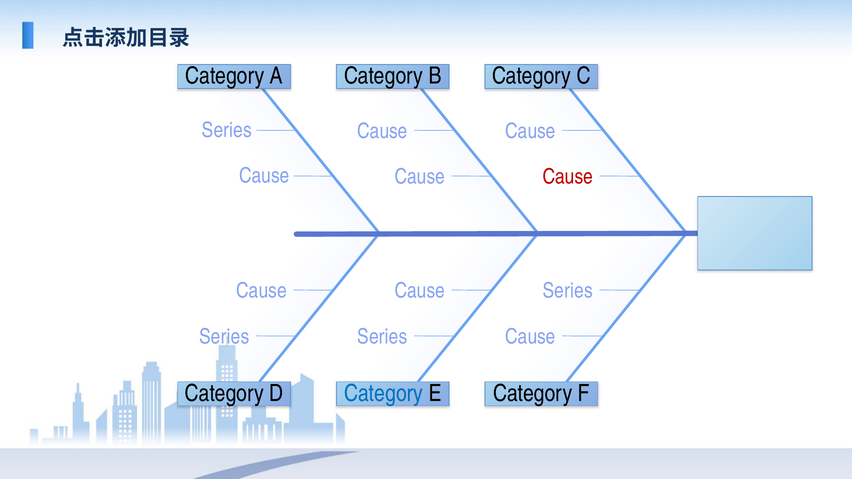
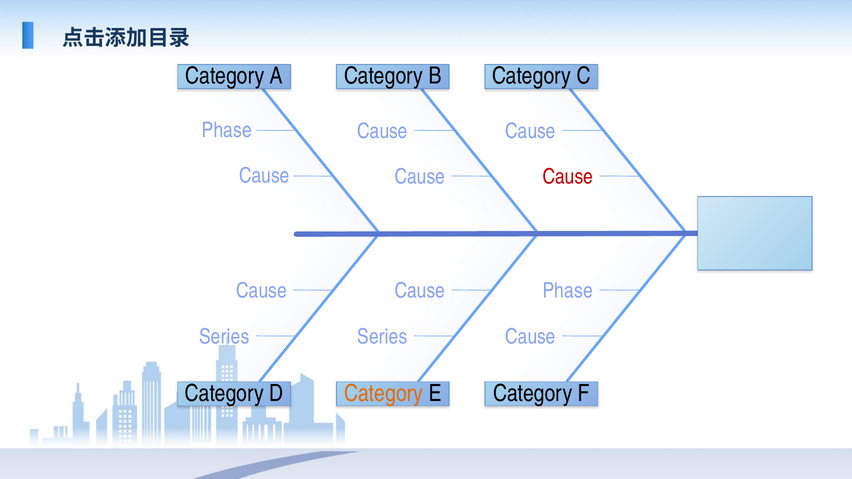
Series: Series -> Phase (227, 130)
Series: Series -> Phase (568, 291)
Category colour: blue -> orange (384, 393)
